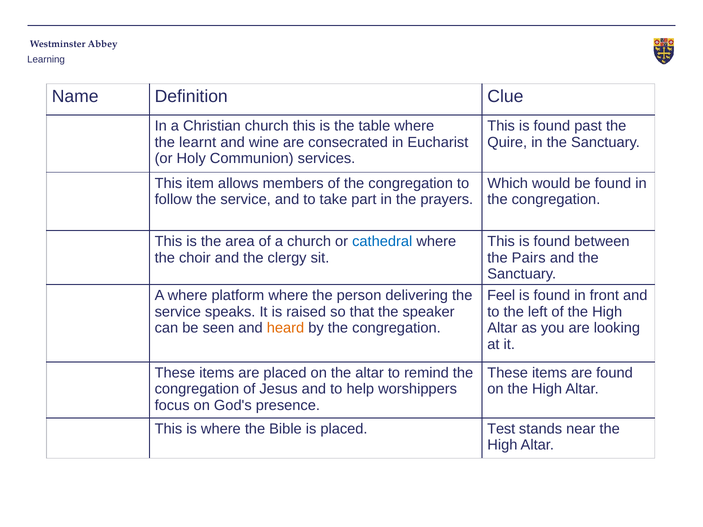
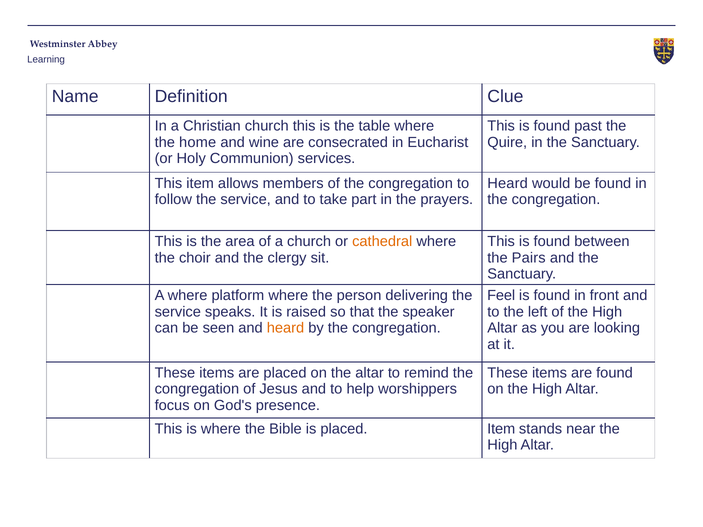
learnt: learnt -> home (198, 142)
Which: Which -> Heard (508, 183)
cathedral colour: blue -> orange (382, 242)
placed Test: Test -> Item (501, 429)
